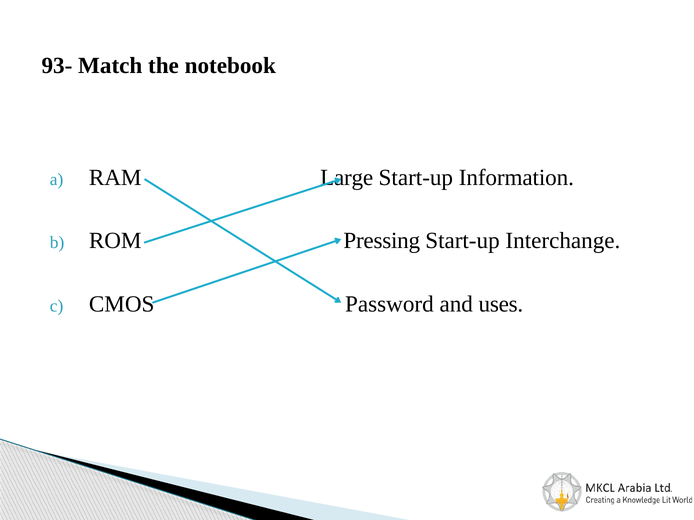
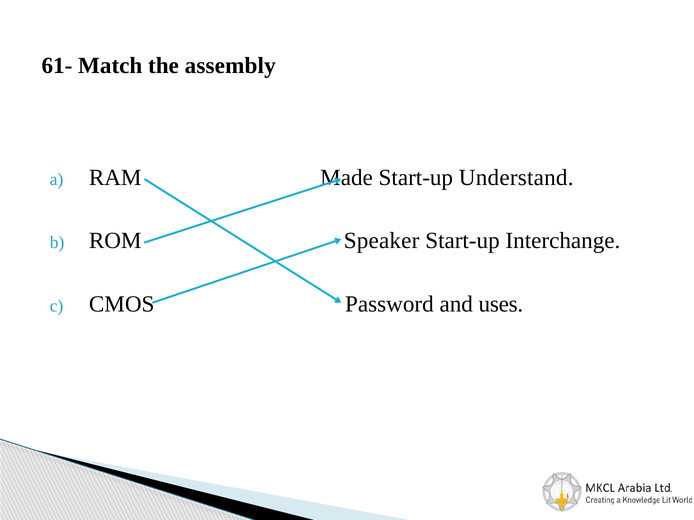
93-: 93- -> 61- (57, 66)
notebook: notebook -> assembly (230, 66)
Large: Large -> Made (347, 178)
Information: Information -> Understand (516, 178)
Pressing: Pressing -> Speaker (382, 241)
